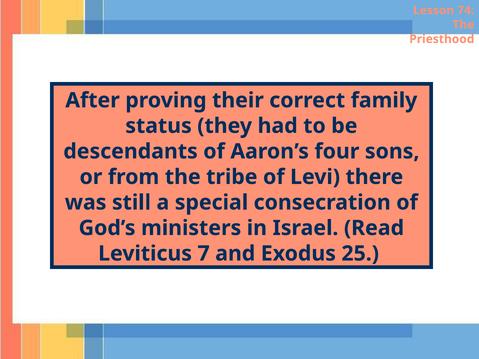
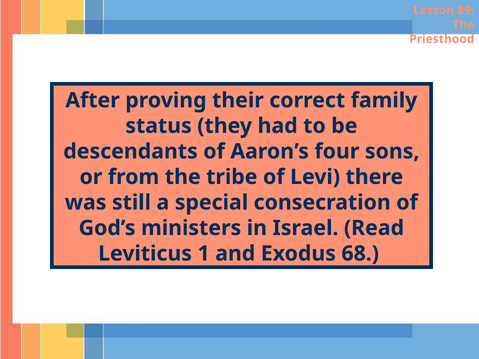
74: 74 -> 89 (466, 10)
7: 7 -> 1 (204, 254)
25: 25 -> 68 (360, 254)
